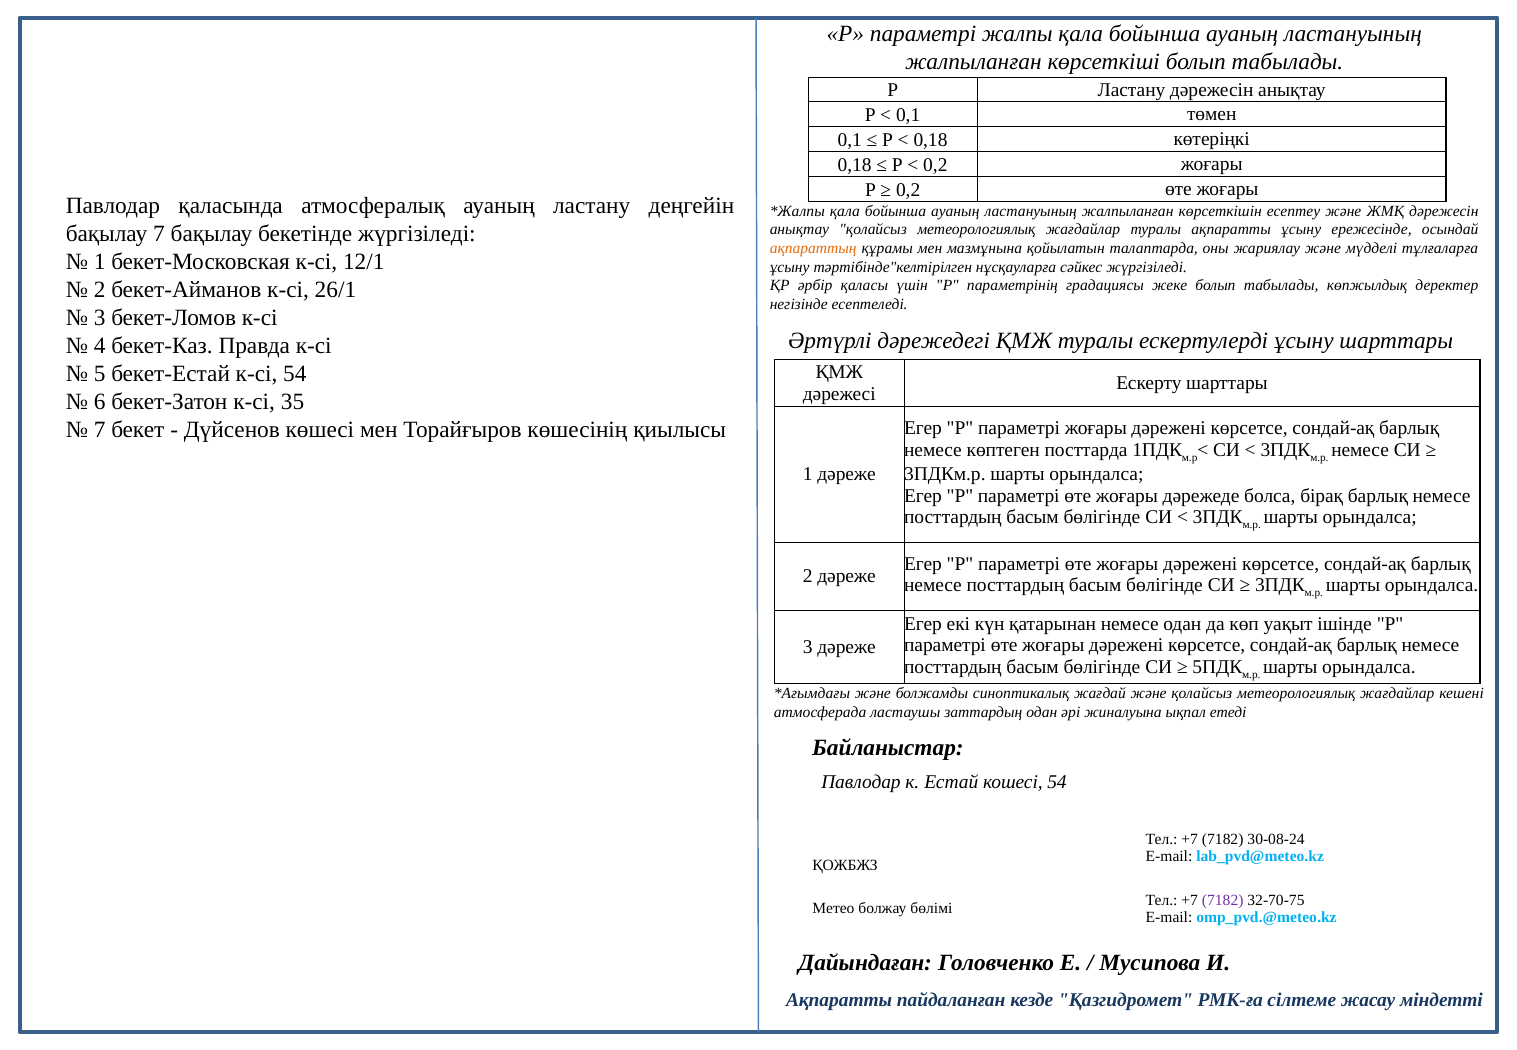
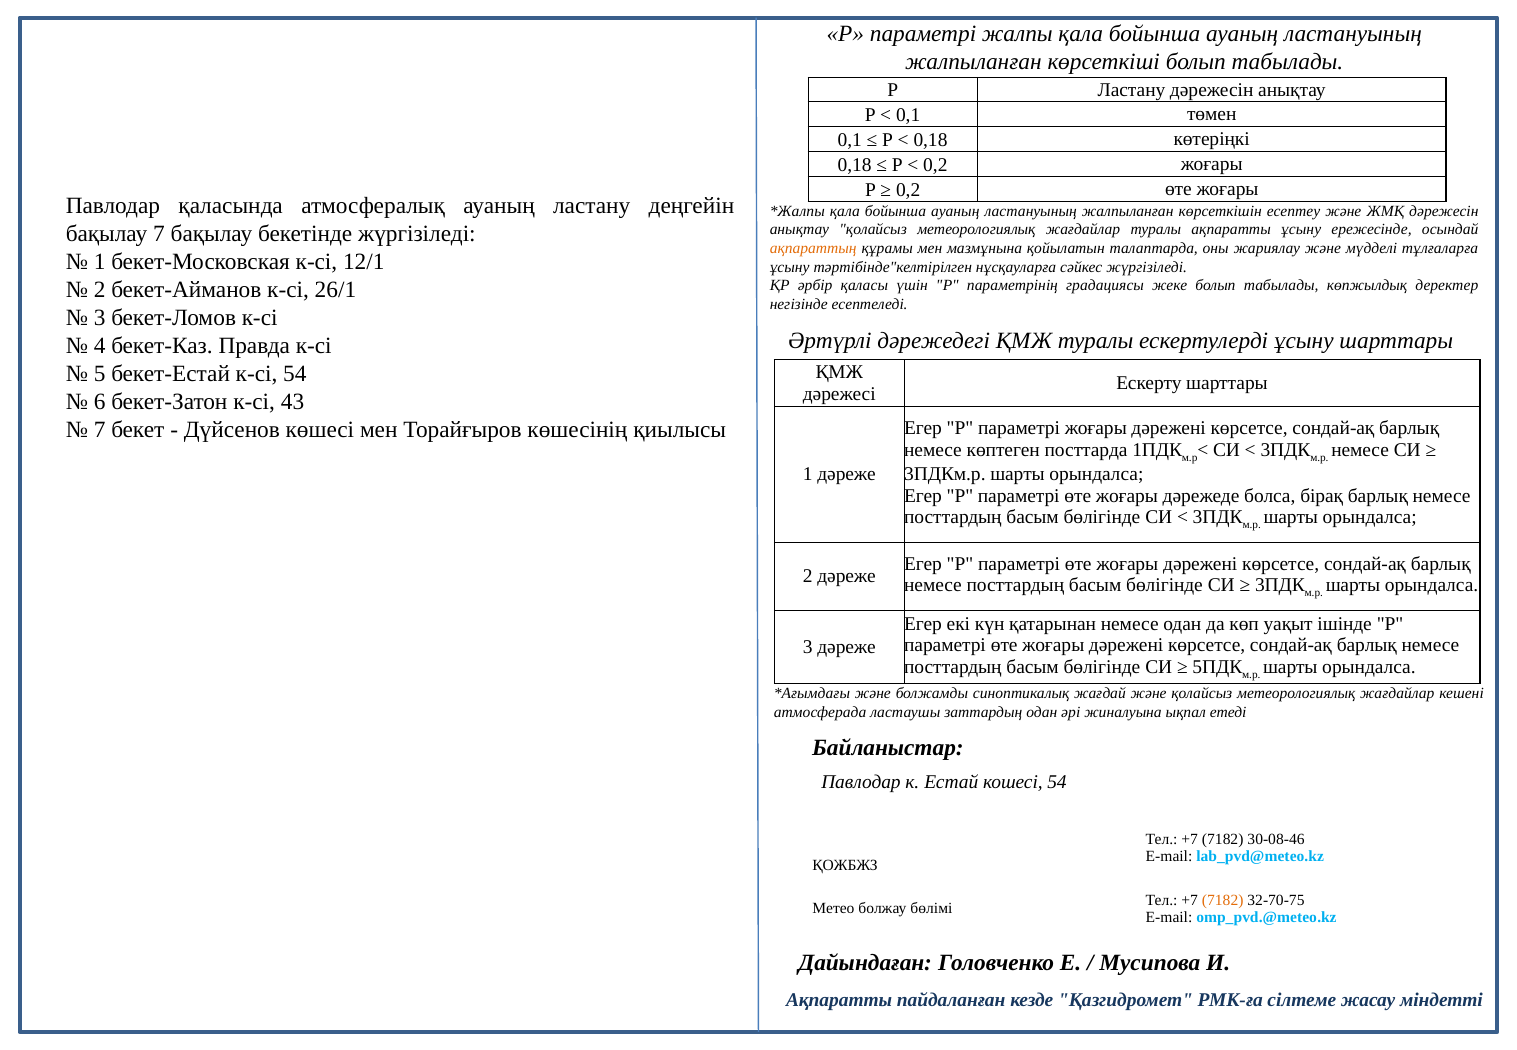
35: 35 -> 43 (293, 402)
30-08-24: 30-08-24 -> 30-08-46 (1276, 840)
7182 colour: purple -> orange (1223, 900)
